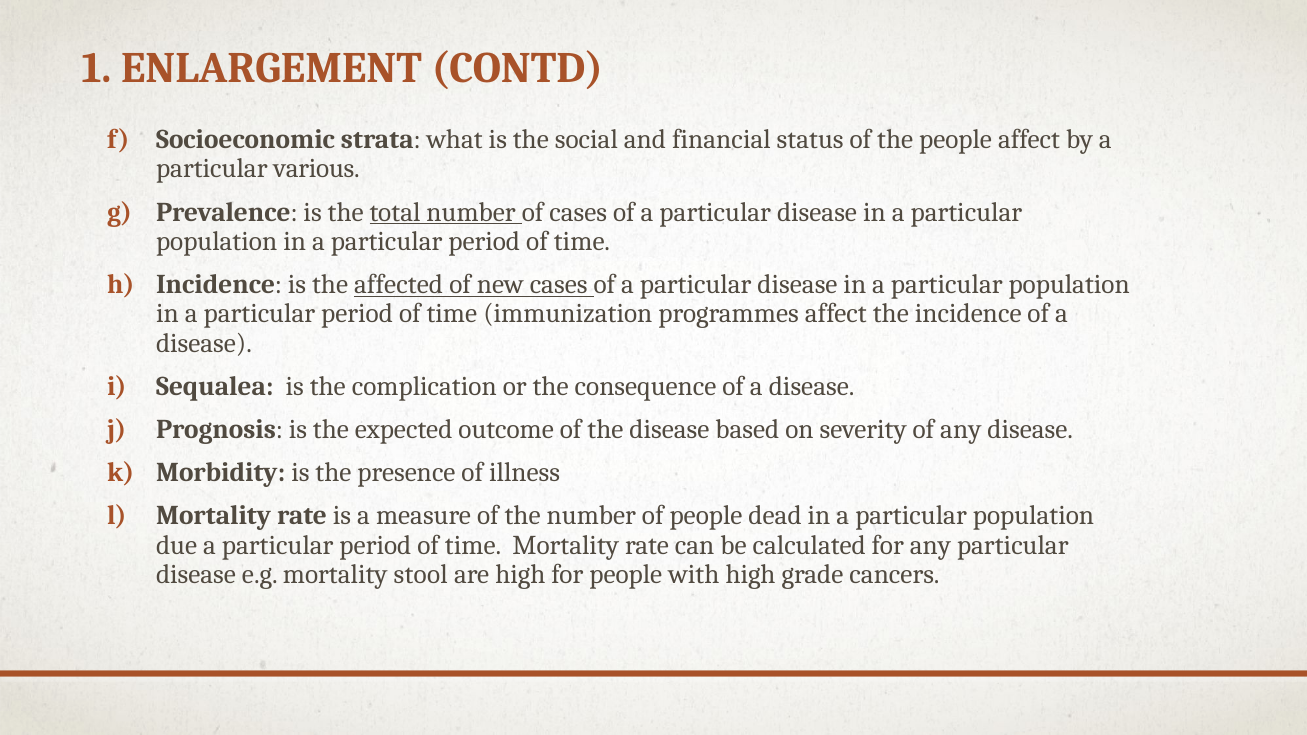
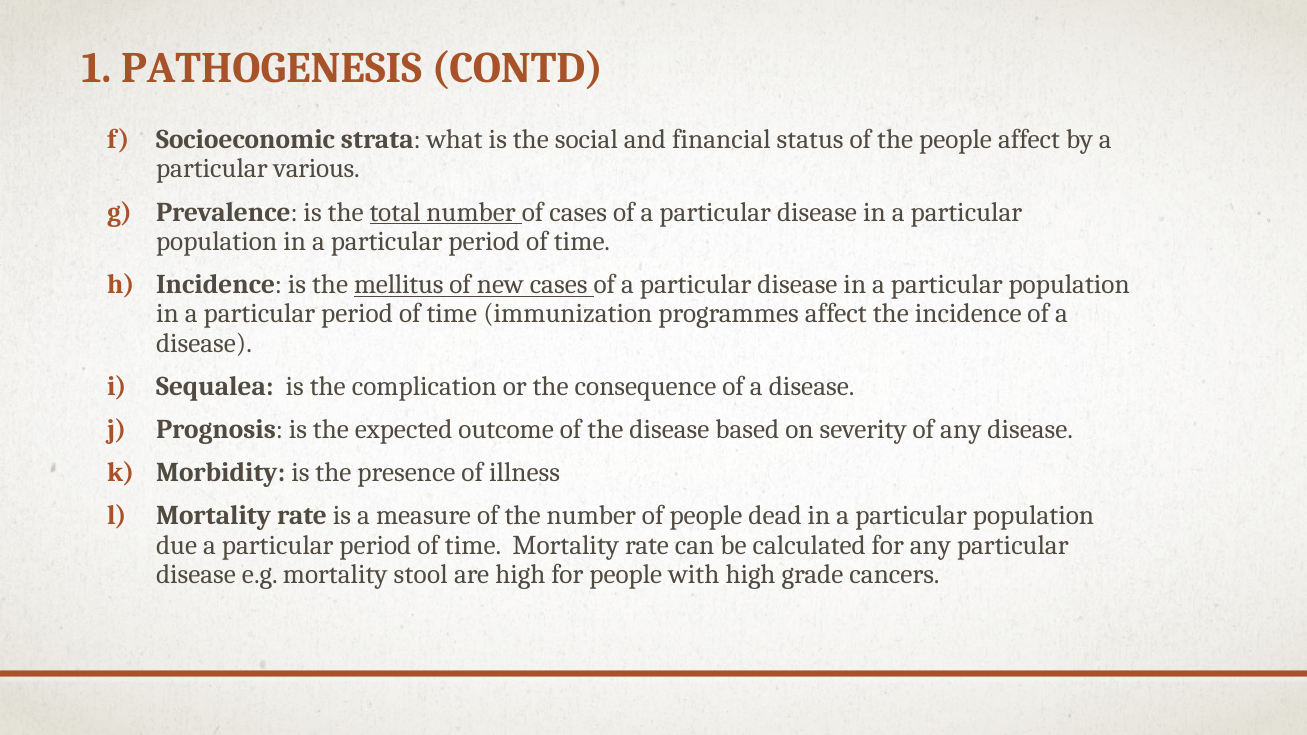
ENLARGEMENT: ENLARGEMENT -> PATHOGENESIS (272, 68)
affected: affected -> mellitus (399, 285)
